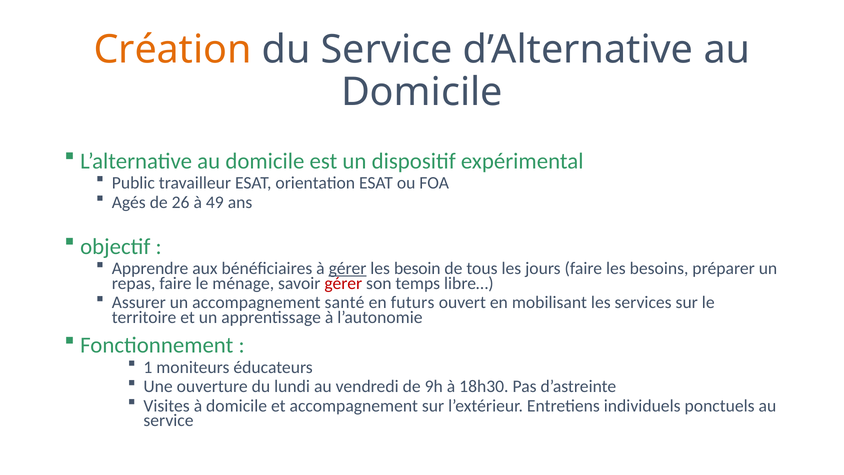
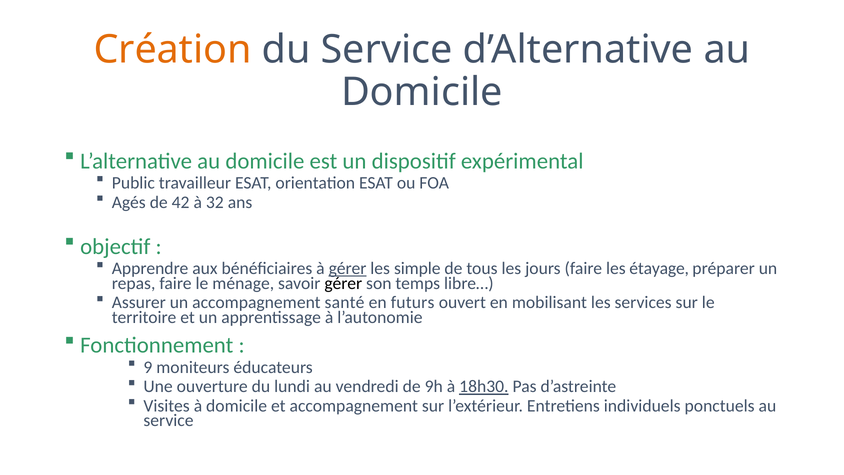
26: 26 -> 42 (181, 202)
49: 49 -> 32 (215, 202)
besoin: besoin -> simple (417, 268)
besoins: besoins -> étayage (659, 268)
gérer colour: red -> black (343, 283)
1: 1 -> 9 (148, 367)
18h30 underline: none -> present (484, 386)
